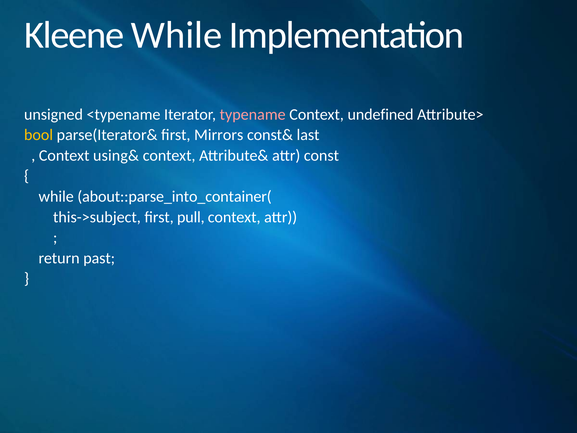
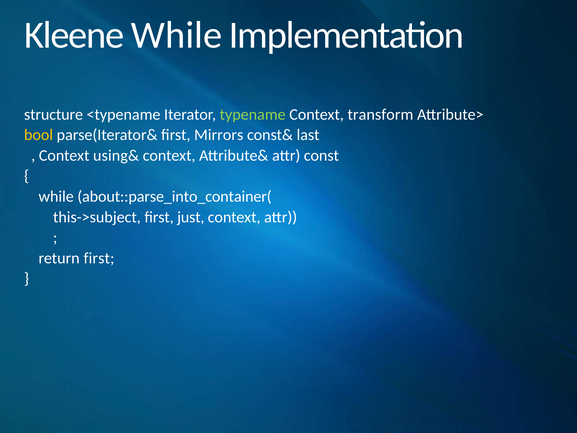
unsigned: unsigned -> structure (54, 114)
typename colour: pink -> light green (253, 114)
undefined: undefined -> transform (380, 114)
pull: pull -> just (191, 217)
return past: past -> first (99, 258)
